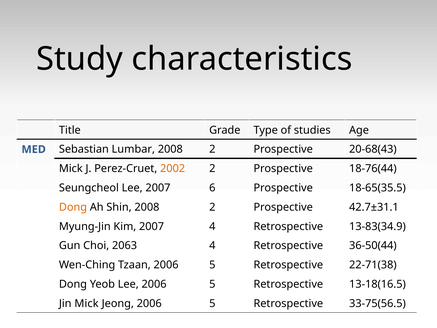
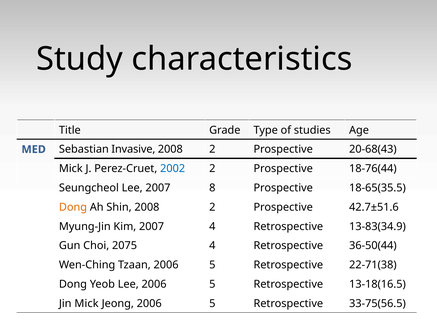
Lumbar: Lumbar -> Invasive (133, 149)
2002 colour: orange -> blue (173, 169)
6: 6 -> 8 (212, 188)
42.7±31.1: 42.7±31.1 -> 42.7±51.6 (374, 207)
2063: 2063 -> 2075 (125, 246)
